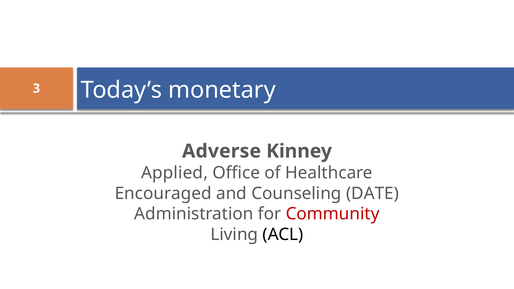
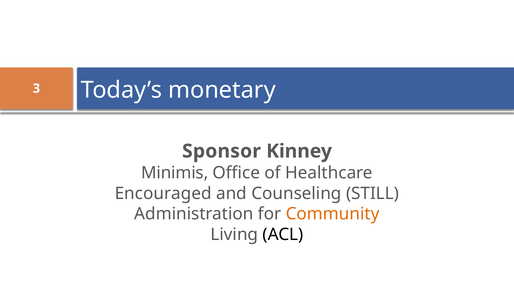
Adverse: Adverse -> Sponsor (222, 151)
Applied: Applied -> Minimis (175, 173)
DATE: DATE -> STILL (373, 193)
Community colour: red -> orange (333, 214)
